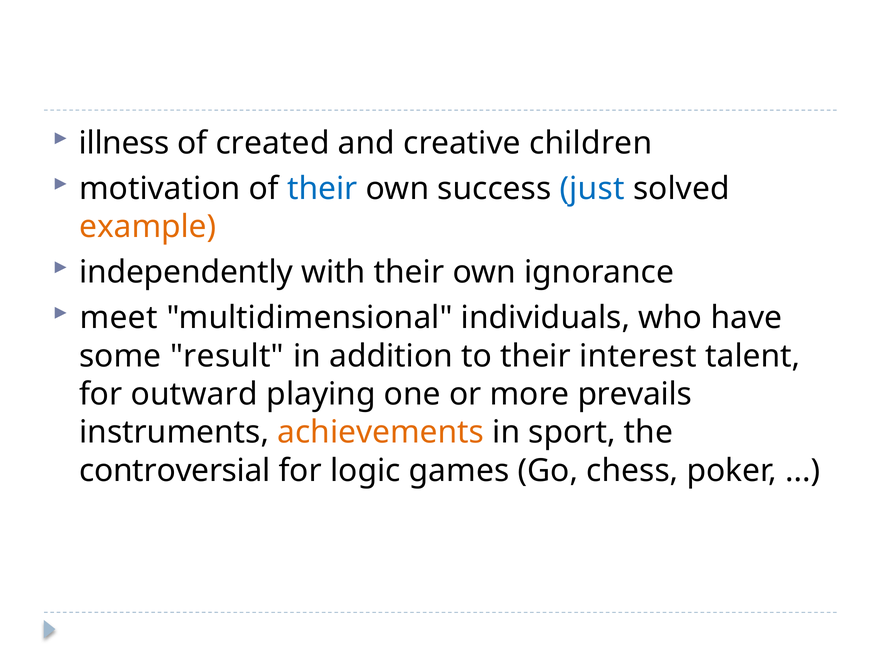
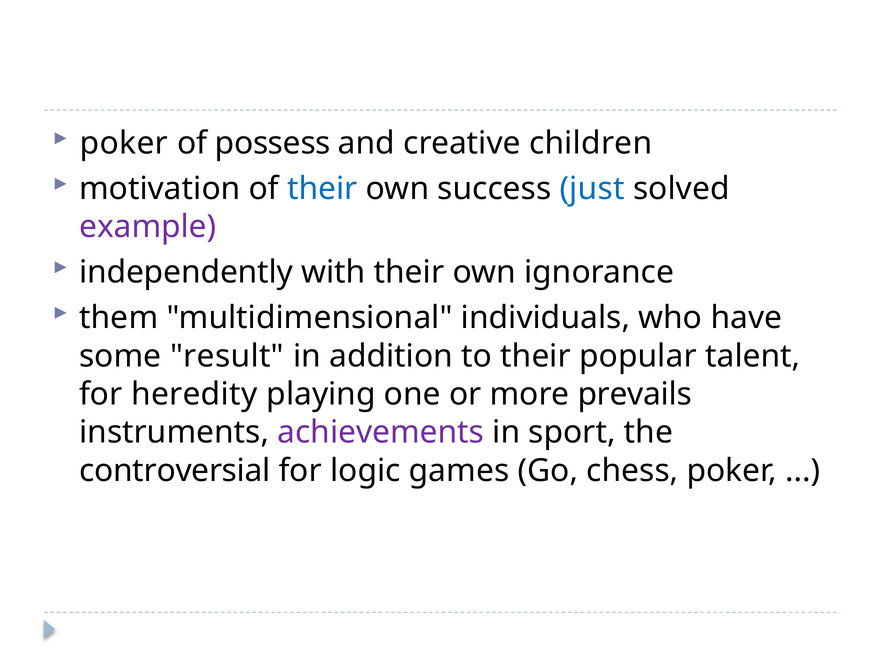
illness: illness -> poker (124, 143)
created: created -> possess (273, 143)
example colour: orange -> purple (148, 227)
meet: meet -> them (119, 318)
interest: interest -> popular (638, 356)
outward: outward -> heredity (194, 394)
achievements colour: orange -> purple (381, 432)
